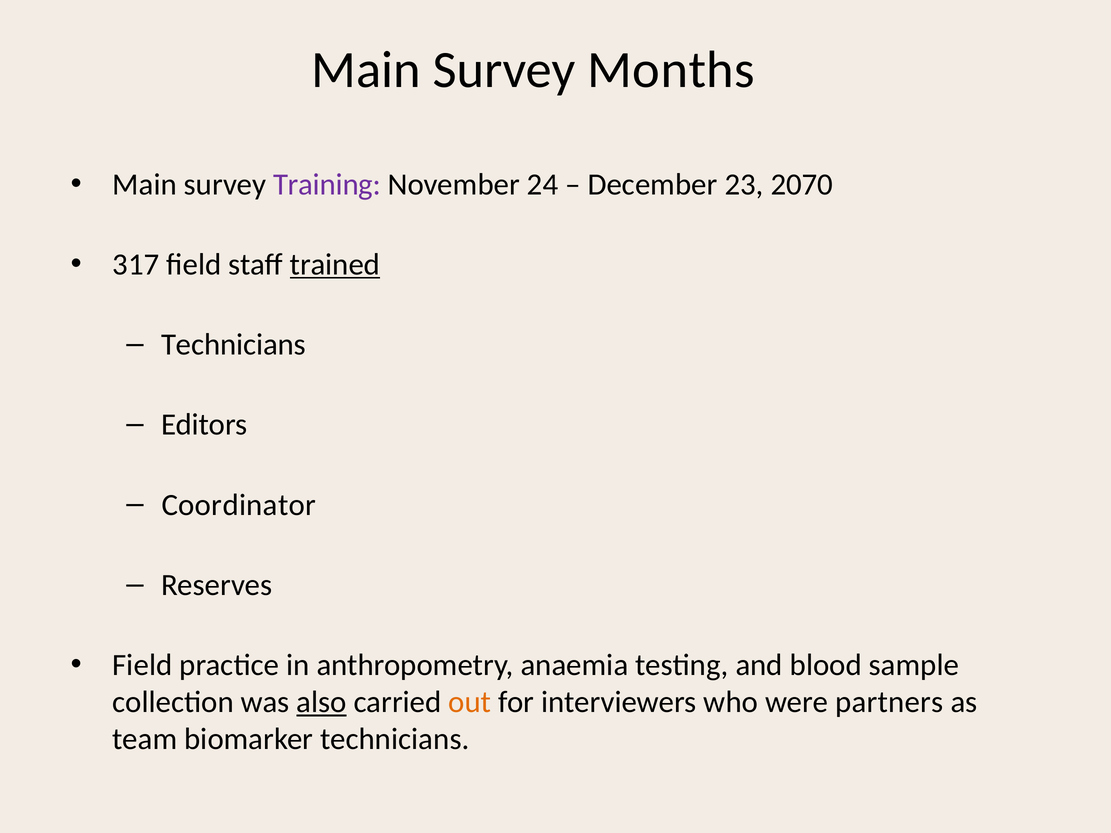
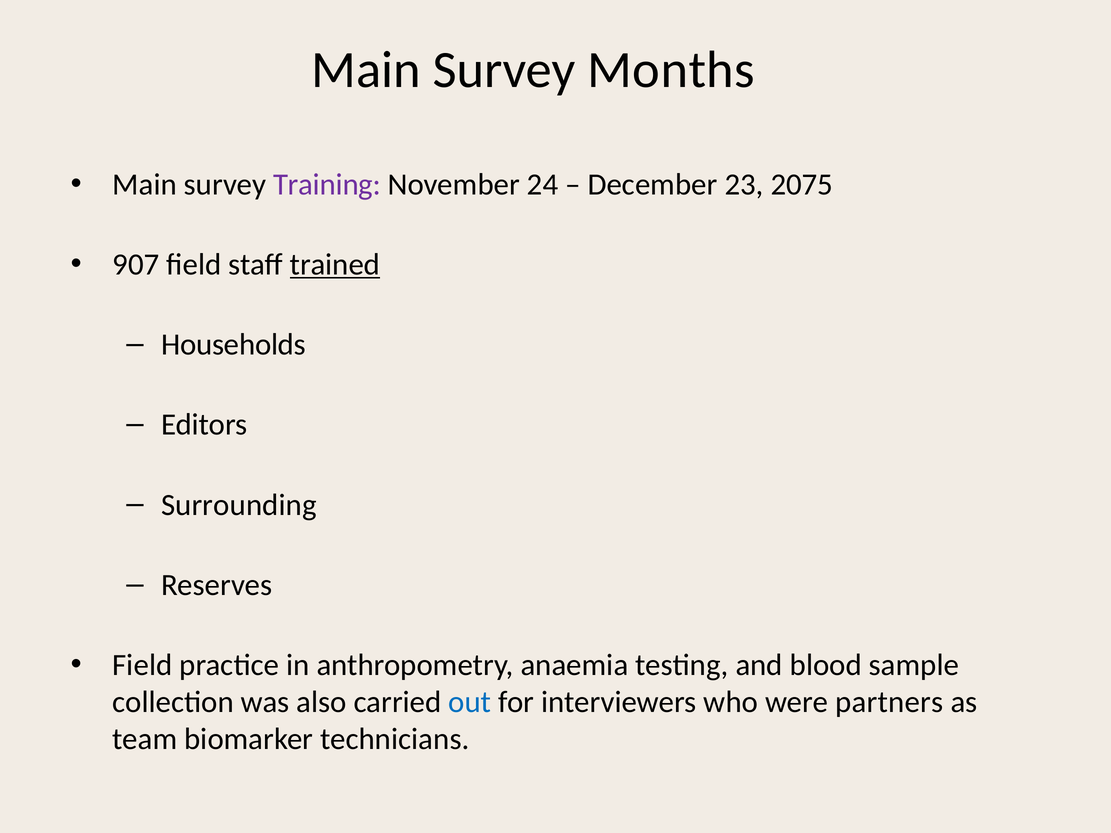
2070: 2070 -> 2075 (802, 184)
317: 317 -> 907 (136, 265)
Technicians: Technicians -> Households (233, 345)
Coordinator: Coordinator -> Surrounding (239, 505)
also underline: present -> none (322, 702)
out colour: orange -> blue (470, 702)
